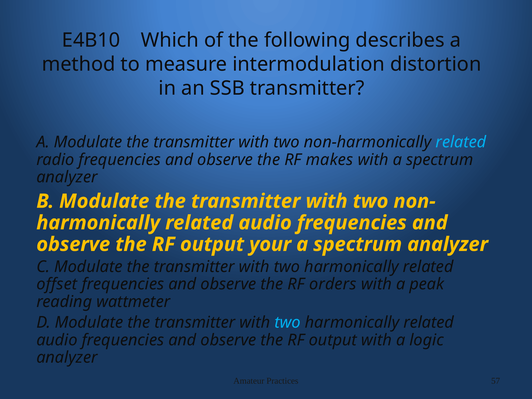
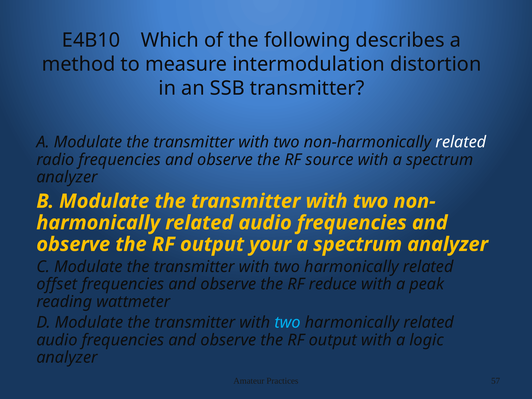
related colour: light blue -> white (461, 142)
makes: makes -> source (330, 160)
orders: orders -> reduce (333, 284)
